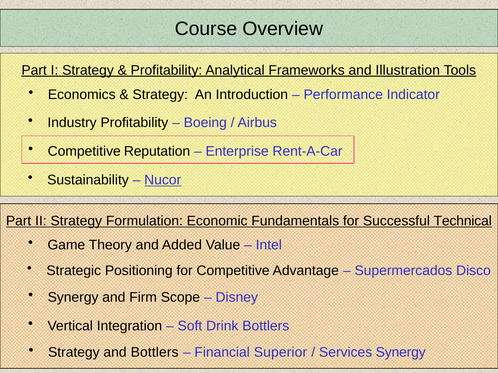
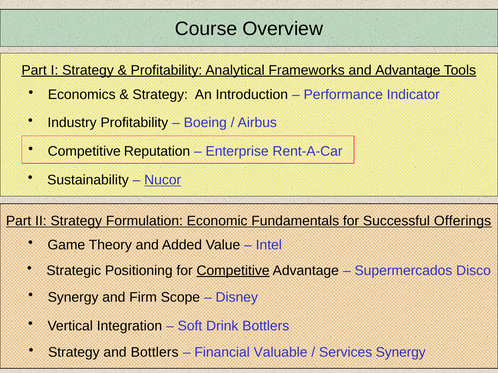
and Illustration: Illustration -> Advantage (408, 70)
Technical: Technical -> Offerings (463, 221)
Competitive underline: none -> present (233, 271)
Superior: Superior -> Valuable (281, 353)
